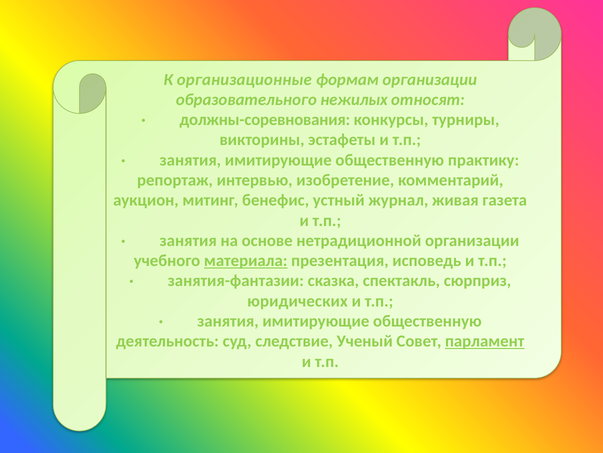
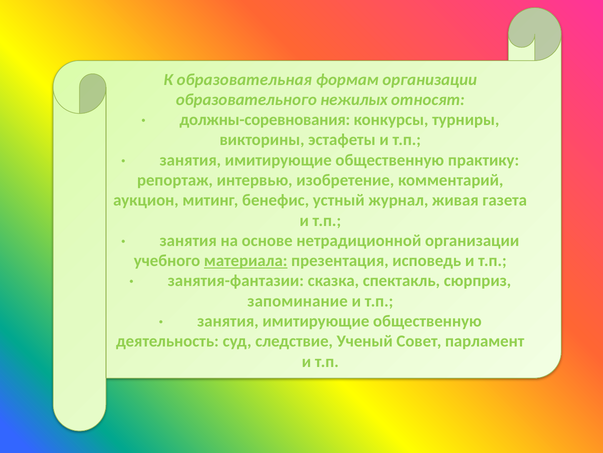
организационные: организационные -> образовательная (244, 79)
юридических: юридических -> запоминание (298, 301)
парламент underline: present -> none (485, 341)
